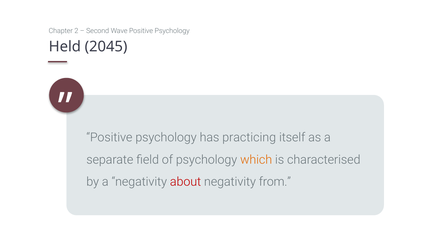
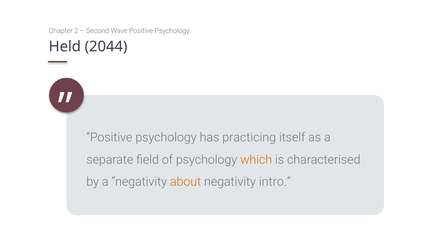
2045: 2045 -> 2044 (106, 47)
about colour: red -> orange (186, 182)
from: from -> intro (275, 182)
